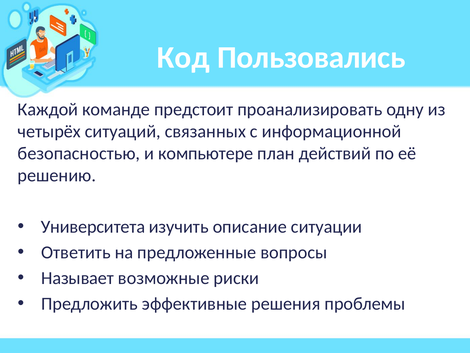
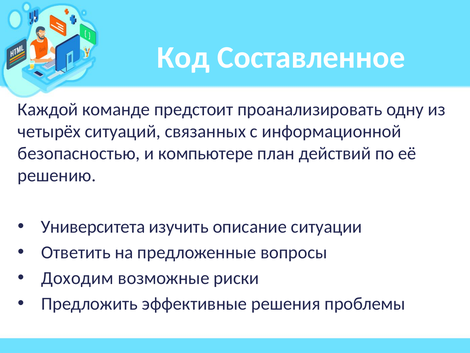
Пользовались: Пользовались -> Составленное (311, 57)
Называет: Называет -> Доходим (77, 278)
